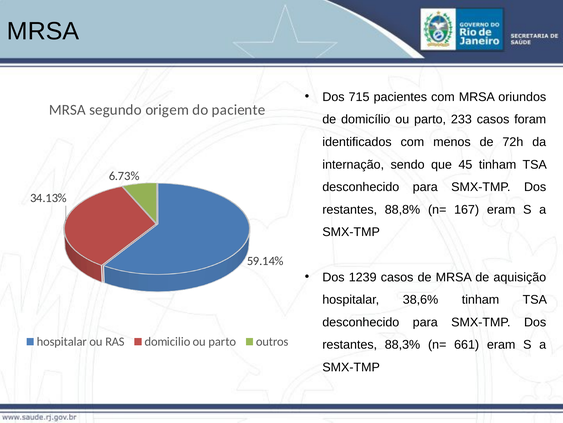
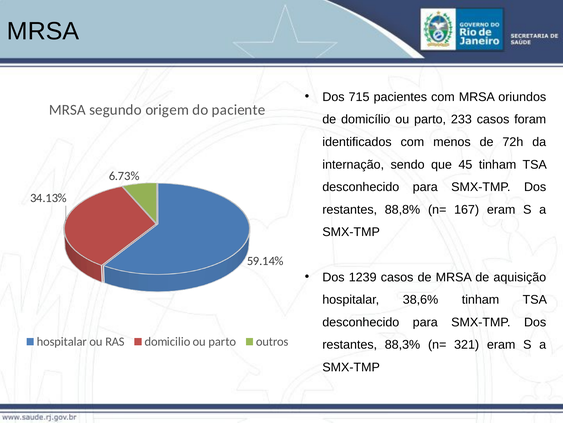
661: 661 -> 321 (467, 344)
